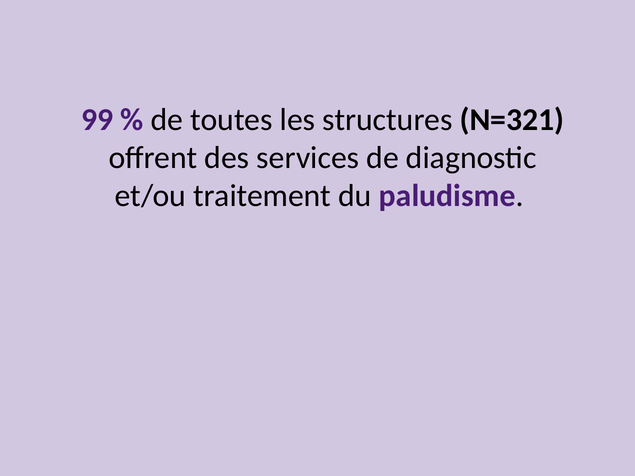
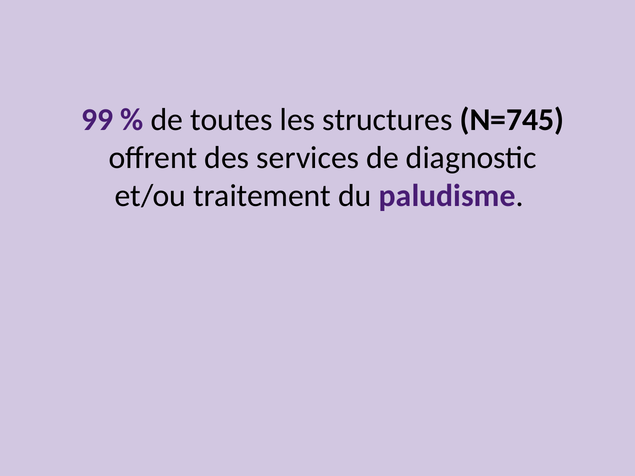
N=321: N=321 -> N=745 (512, 120)
